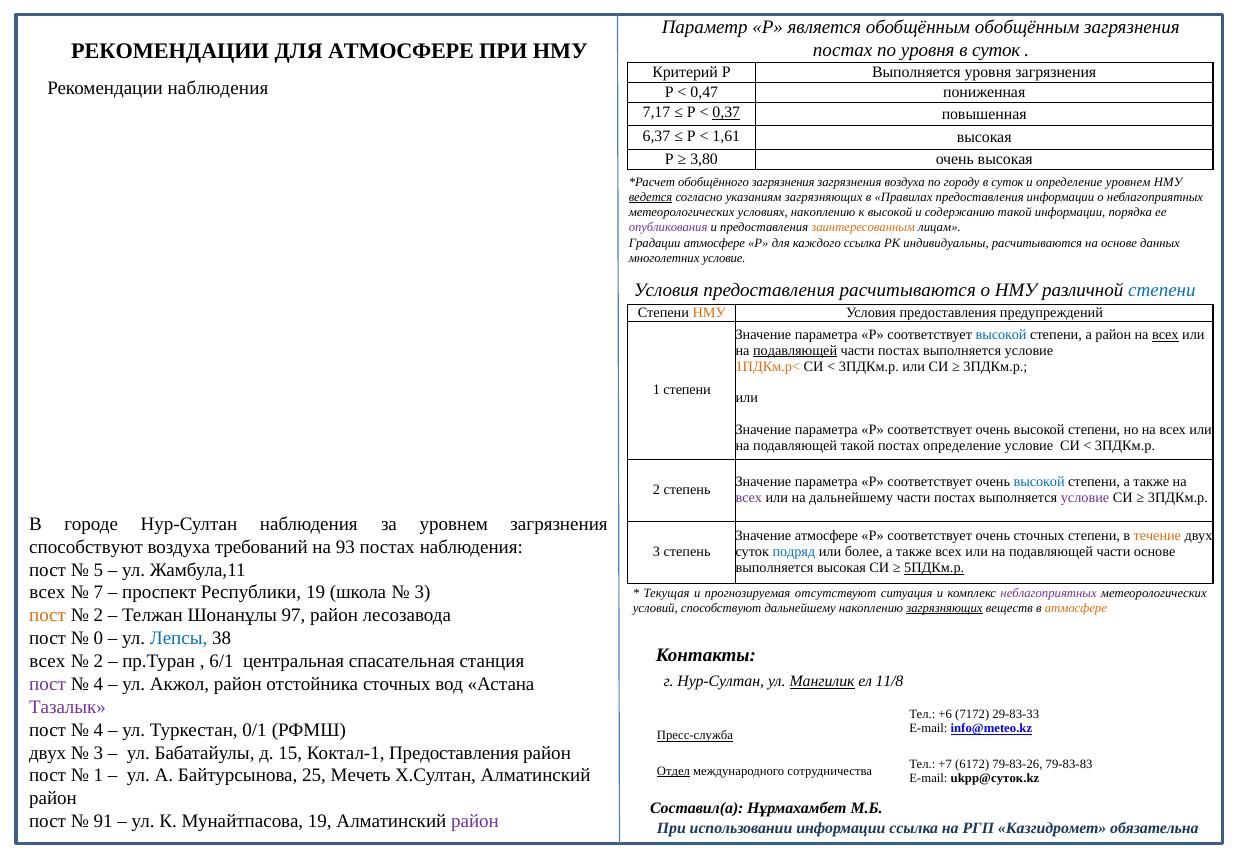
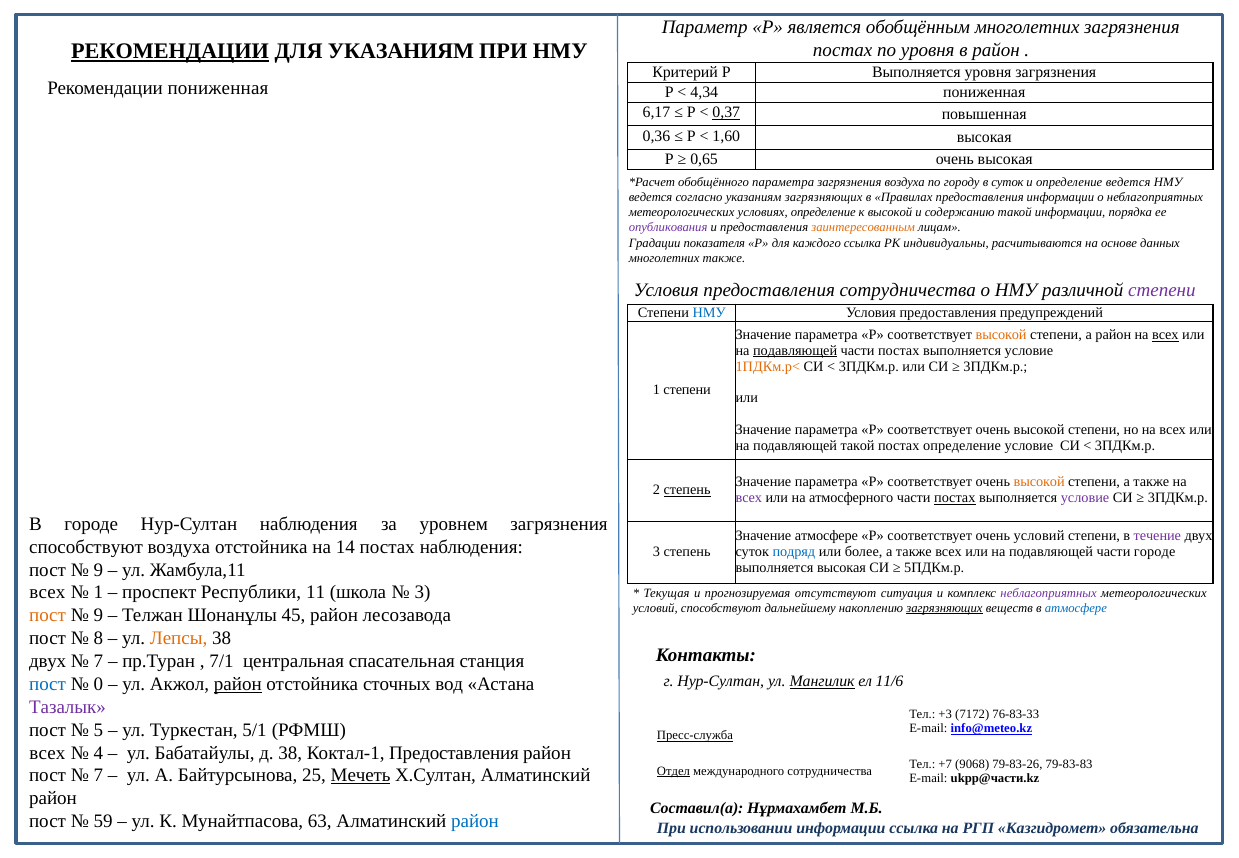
обобщённым обобщённым: обобщённым -> многолетних (1027, 27)
суток: суток -> район (996, 50)
РЕКОМЕНДАЦИИ underline: none -> present (170, 51)
ДЛЯ АТМОСФЕРЕ: АТМОСФЕРЕ -> УКАЗАНИЯМ (401, 51)
Рекомендации наблюдения: наблюдения -> пониженная (218, 88)
0,47: 0,47 -> 4,34 (704, 92)
7,17: 7,17 -> 6,17 (656, 112)
6,37: 6,37 -> 0,36 (656, 136)
1,61: 1,61 -> 1,60 (726, 136)
3,80: 3,80 -> 0,65 (704, 159)
обобщённого загрязнения: загрязнения -> параметра (783, 182)
определение уровнем: уровнем -> ведется (1128, 182)
ведется underline: present -> none (651, 197)
условиях накоплению: накоплению -> определение (823, 213)
Градации атмосфере: атмосфере -> показателя (714, 243)
многолетних условие: условие -> также (724, 258)
предоставления расчитываются: расчитываются -> сотрудничества (908, 291)
степени colour: blue -> purple (1162, 291)
НМУ colour: orange -> blue (709, 313)
высокой colour: blue -> orange (1001, 335)
высокой colour: blue -> orange (1039, 482)
степень underline: none -> present (687, 490)
на дальнейшему: дальнейшему -> атмосферного (851, 498)
постах underline: none -> present (955, 498)
очень сточных: сточных -> условий (1039, 536)
течение colour: orange -> purple (1157, 536)
воздуха требований: требований -> отстойника (261, 547)
93: 93 -> 14 (345, 547)
части основе: основе -> городе (1155, 552)
5: 5 -> 9 (98, 570)
5ПДКм.р underline: present -> none (934, 568)
7: 7 -> 1 (98, 592)
Республики 19: 19 -> 11 (316, 592)
атмосфере colour: orange -> blue (1076, 608)
2: 2 -> 9 (98, 615)
97: 97 -> 45 (294, 615)
0: 0 -> 8 (98, 638)
Лепсы colour: blue -> orange (179, 638)
всех: всех -> двух (48, 661)
2: 2 -> 7 (99, 661)
6/1: 6/1 -> 7/1 (221, 661)
11/8: 11/8 -> 11/6 (889, 682)
пост colour: purple -> blue (48, 684)
4: 4 -> 0 (99, 684)
район underline: none -> present (238, 684)
+6: +6 -> +3 (945, 714)
29-83-33: 29-83-33 -> 76-83-33 (1016, 714)
4: 4 -> 5 (99, 730)
0/1: 0/1 -> 5/1 (255, 730)
двух: двух -> всех (47, 753)
3: 3 -> 4 (98, 753)
д 15: 15 -> 38 (290, 753)
6172: 6172 -> 9068 (972, 764)
1: 1 -> 7 (98, 775)
Мечеть underline: none -> present (361, 775)
ukpp@суток.kz: ukpp@суток.kz -> ukpp@части.kz (995, 778)
91: 91 -> 59 (103, 821)
Мунайтпасова 19: 19 -> 63 (320, 821)
район colour: purple -> blue (475, 821)
